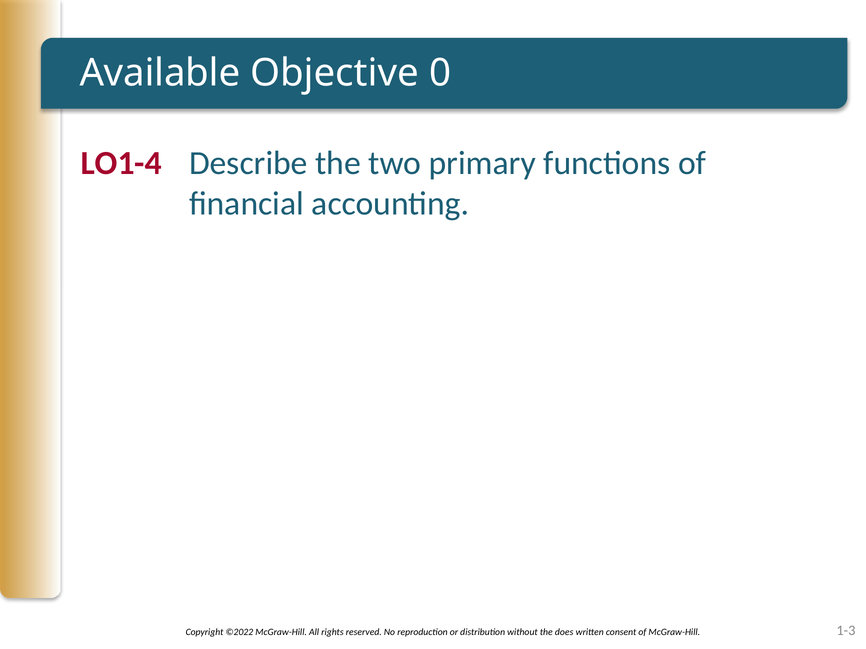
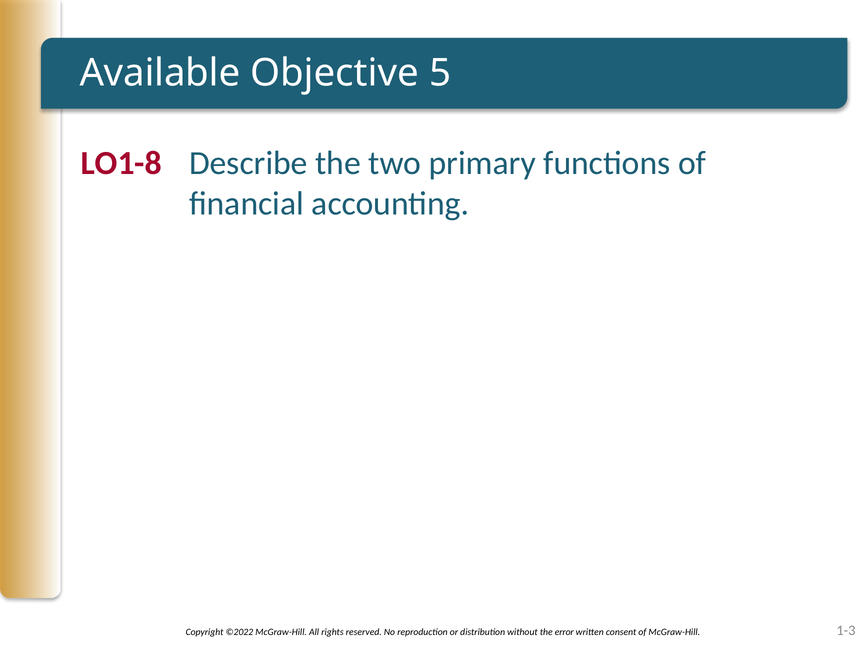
0: 0 -> 5 (440, 73)
LO1-4: LO1-4 -> LO1-8 (121, 163)
does: does -> error (564, 633)
